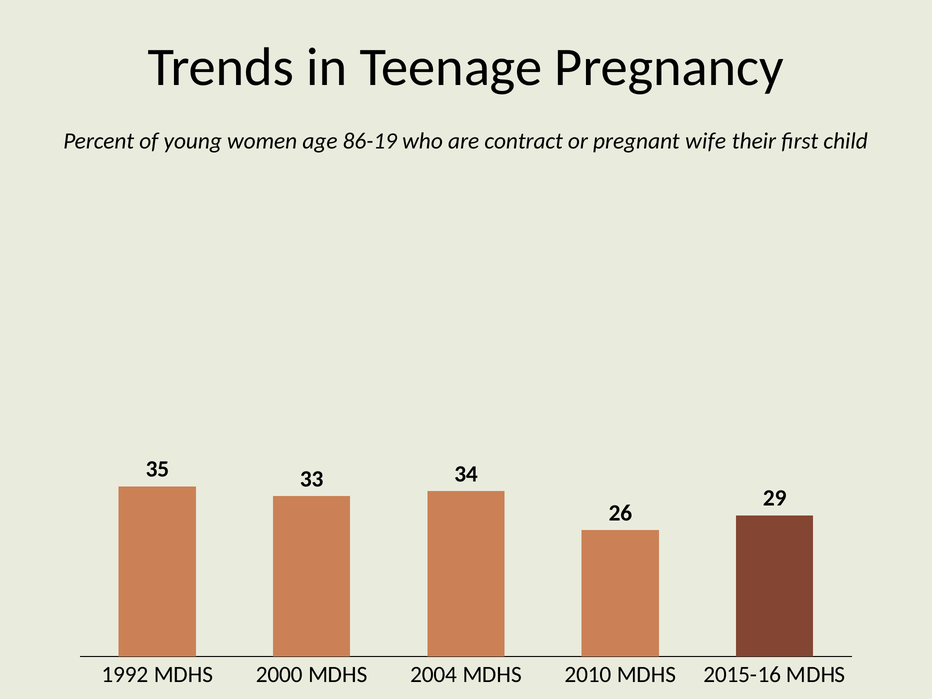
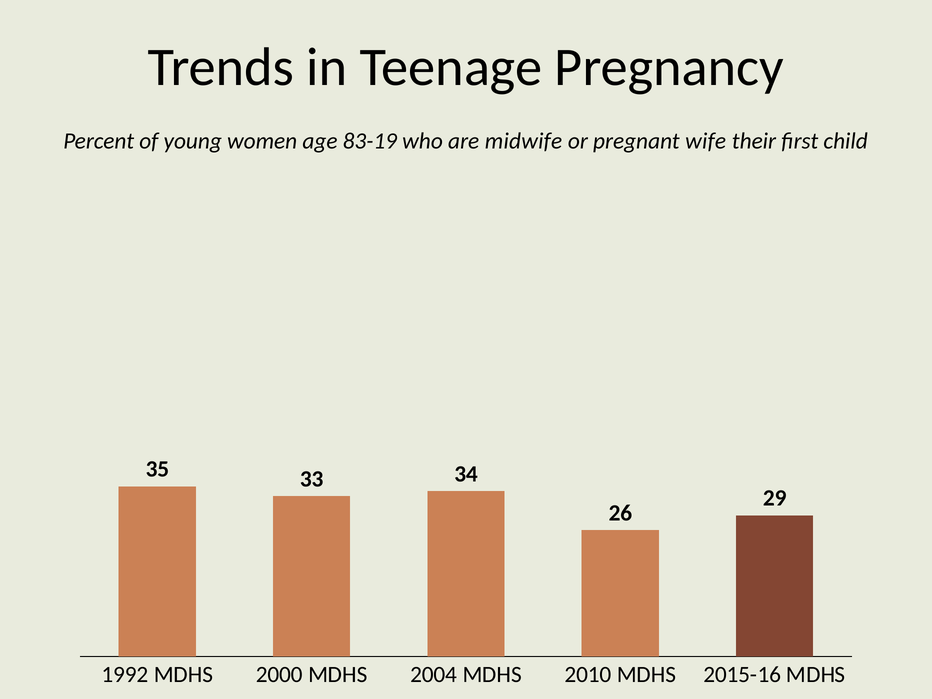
86-19: 86-19 -> 83-19 (370, 141)
contract: contract -> midwife (524, 141)
